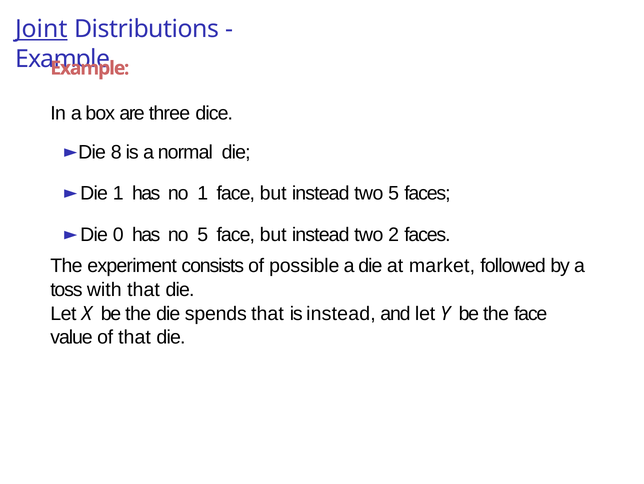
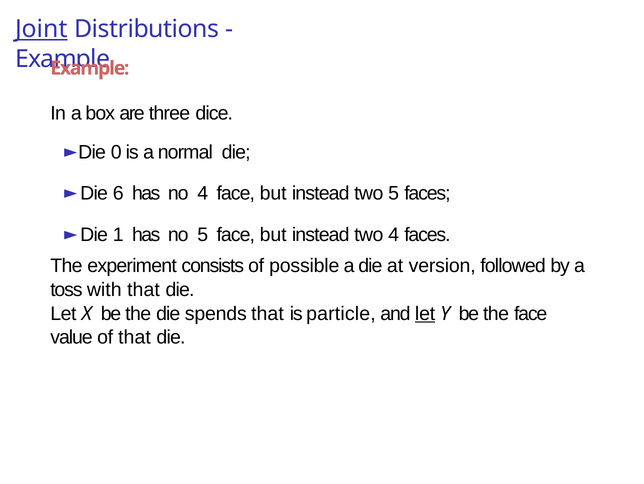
8: 8 -> 0 (116, 152)
1: 1 -> 6 (118, 193)
no 1: 1 -> 4 (203, 193)
0: 0 -> 1 (118, 234)
two 2: 2 -> 4 (394, 234)
market: market -> version (442, 265)
is instead: instead -> particle (341, 313)
let underline: none -> present (425, 313)
